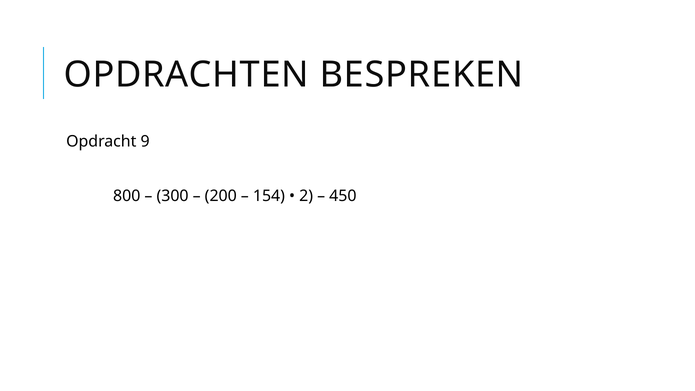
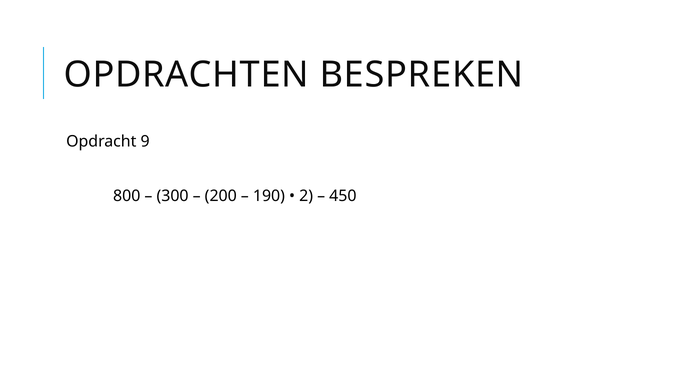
154: 154 -> 190 (269, 196)
